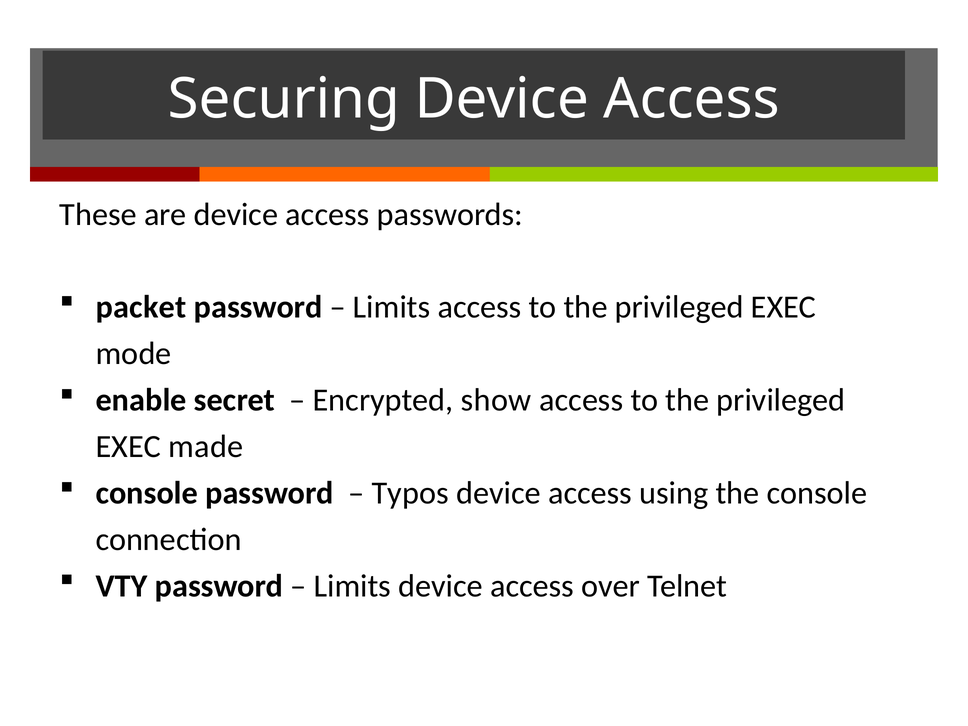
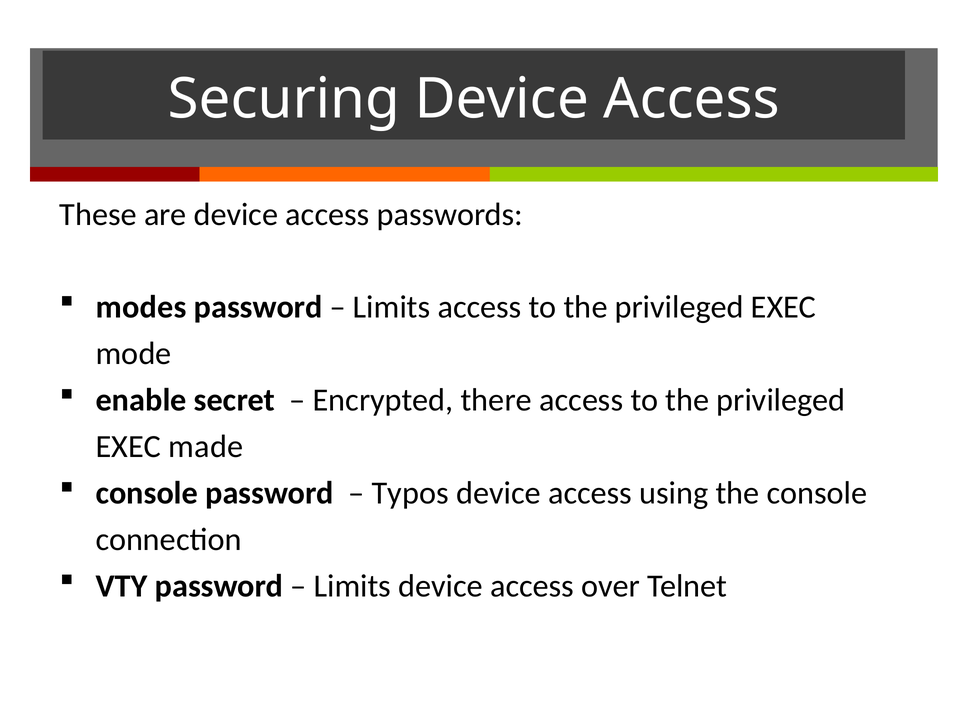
packet: packet -> modes (141, 307)
show: show -> there (496, 400)
